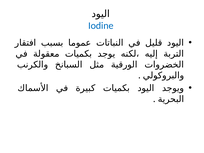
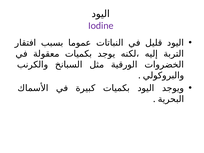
Iodine colour: blue -> purple (101, 26)
